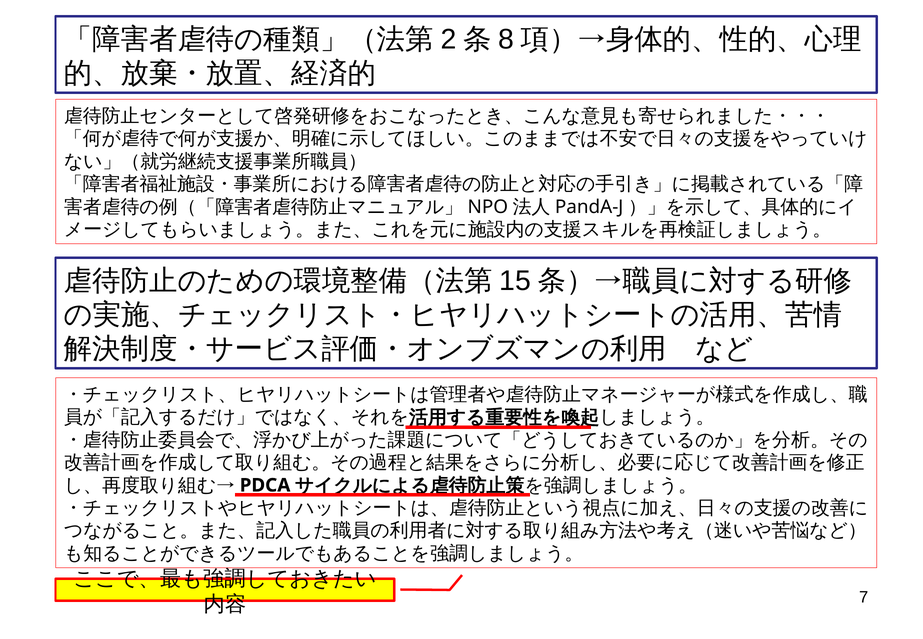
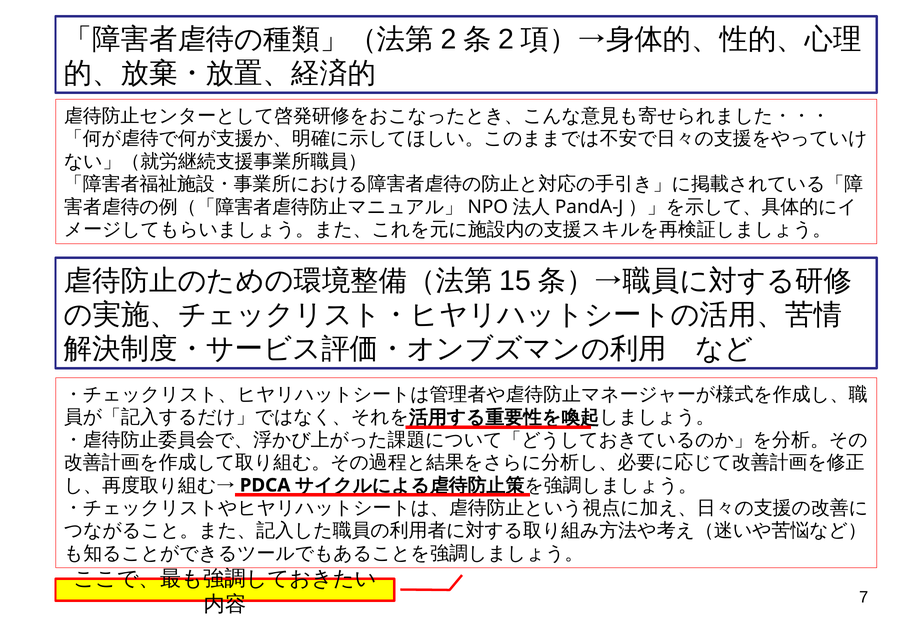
8: 8 -> 2 (506, 39)
